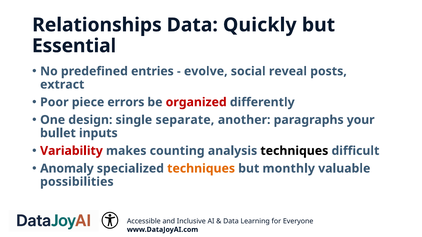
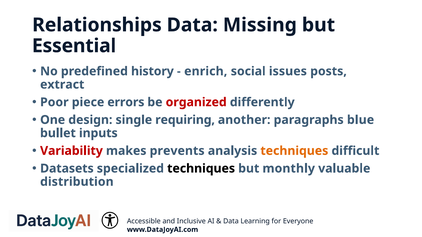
Quickly: Quickly -> Missing (260, 25)
entries: entries -> history (152, 71)
evolve: evolve -> enrich (206, 71)
reveal: reveal -> issues (288, 71)
separate: separate -> requiring (185, 120)
your: your -> blue (361, 120)
counting: counting -> prevents (177, 151)
techniques colour: black -> orange (294, 151)
Anomaly: Anomaly -> Datasets (67, 169)
techniques colour: orange -> black (201, 169)
possibilities: possibilities -> distribution (77, 182)
